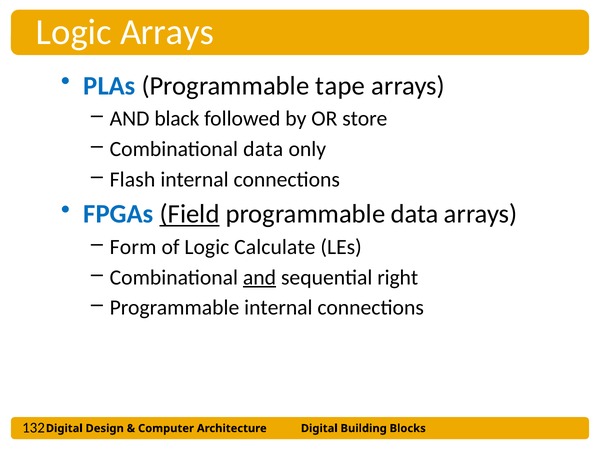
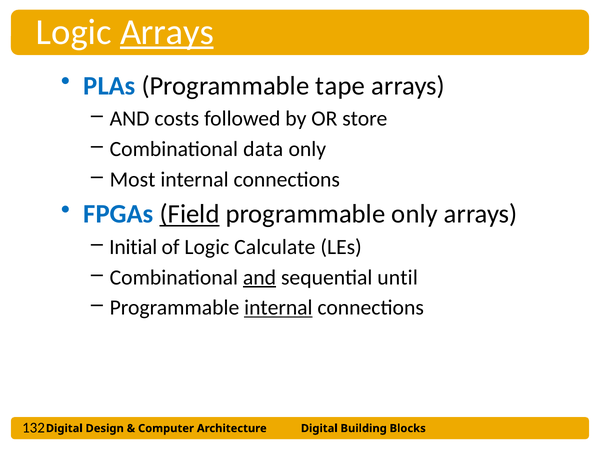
Arrays underline: none -> present (167, 32)
black: black -> costs (177, 119)
Flash: Flash -> Most (133, 179)
programmable data: data -> only (415, 214)
Form: Form -> Initial (133, 247)
right: right -> until (398, 277)
internal underline: none -> present (278, 308)
